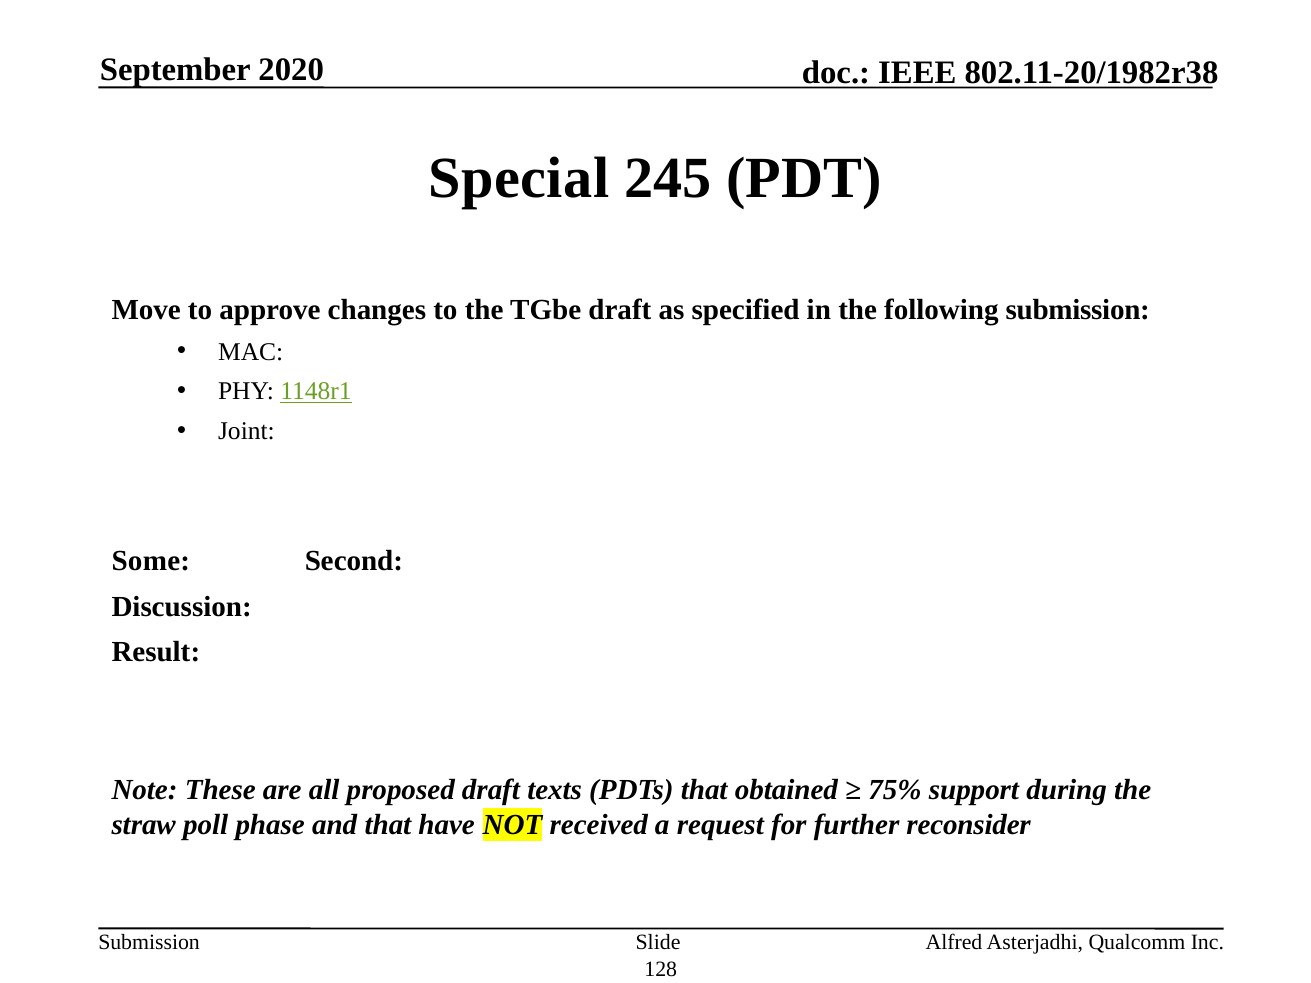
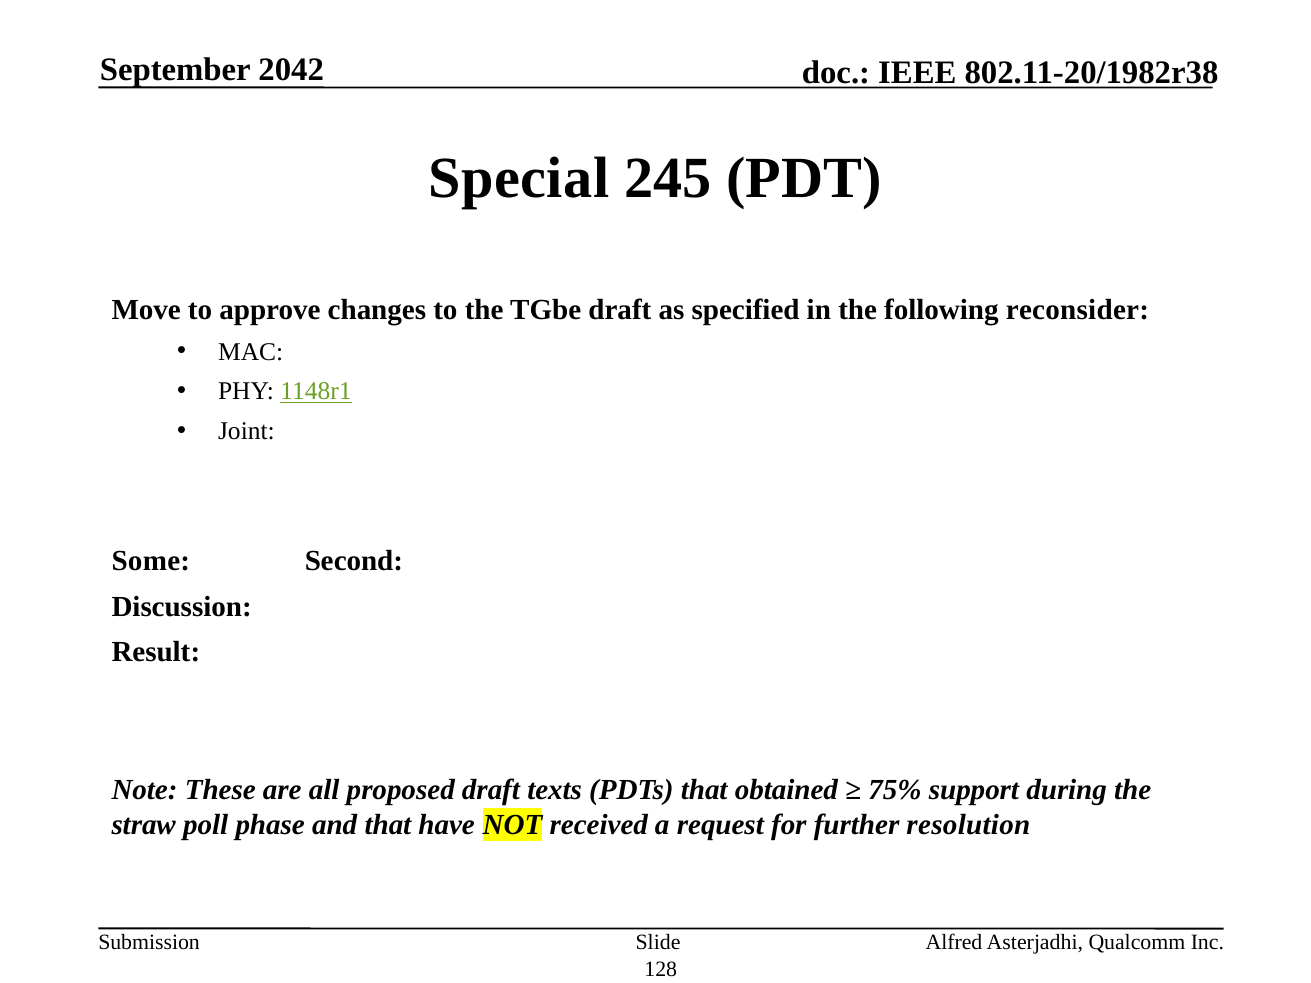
2020: 2020 -> 2042 (291, 69)
following submission: submission -> reconsider (1077, 310)
reconsider: reconsider -> resolution (968, 825)
